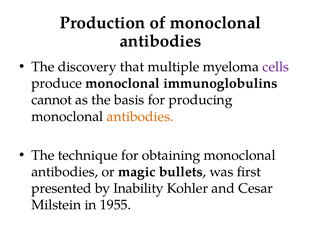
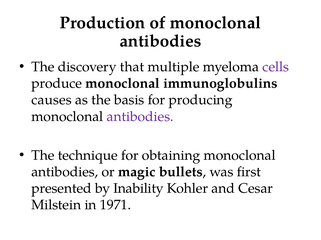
cannot: cannot -> causes (51, 100)
antibodies colour: orange -> purple (140, 117)
1955: 1955 -> 1971 (115, 206)
